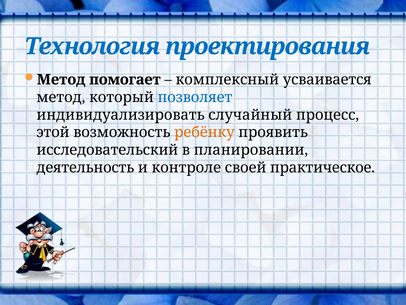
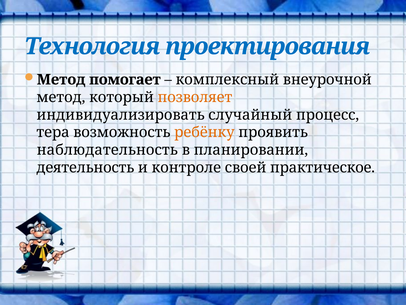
усваивается: усваивается -> внеурочной (327, 79)
позволяет colour: blue -> orange (195, 97)
этой: этой -> тера (53, 132)
исследовательский: исследовательский -> наблюдательность (107, 150)
